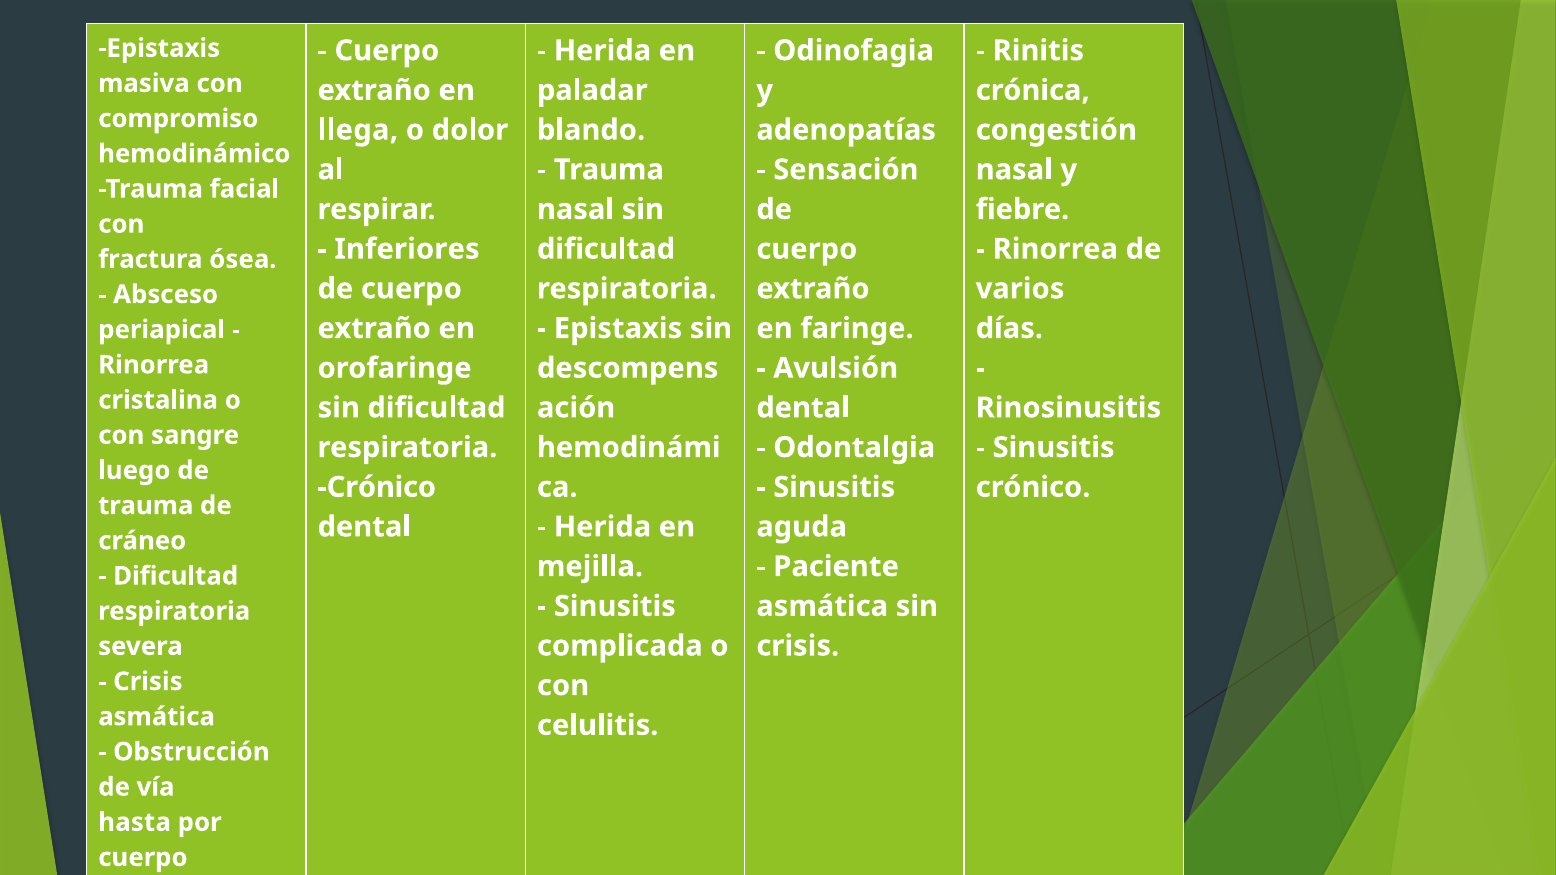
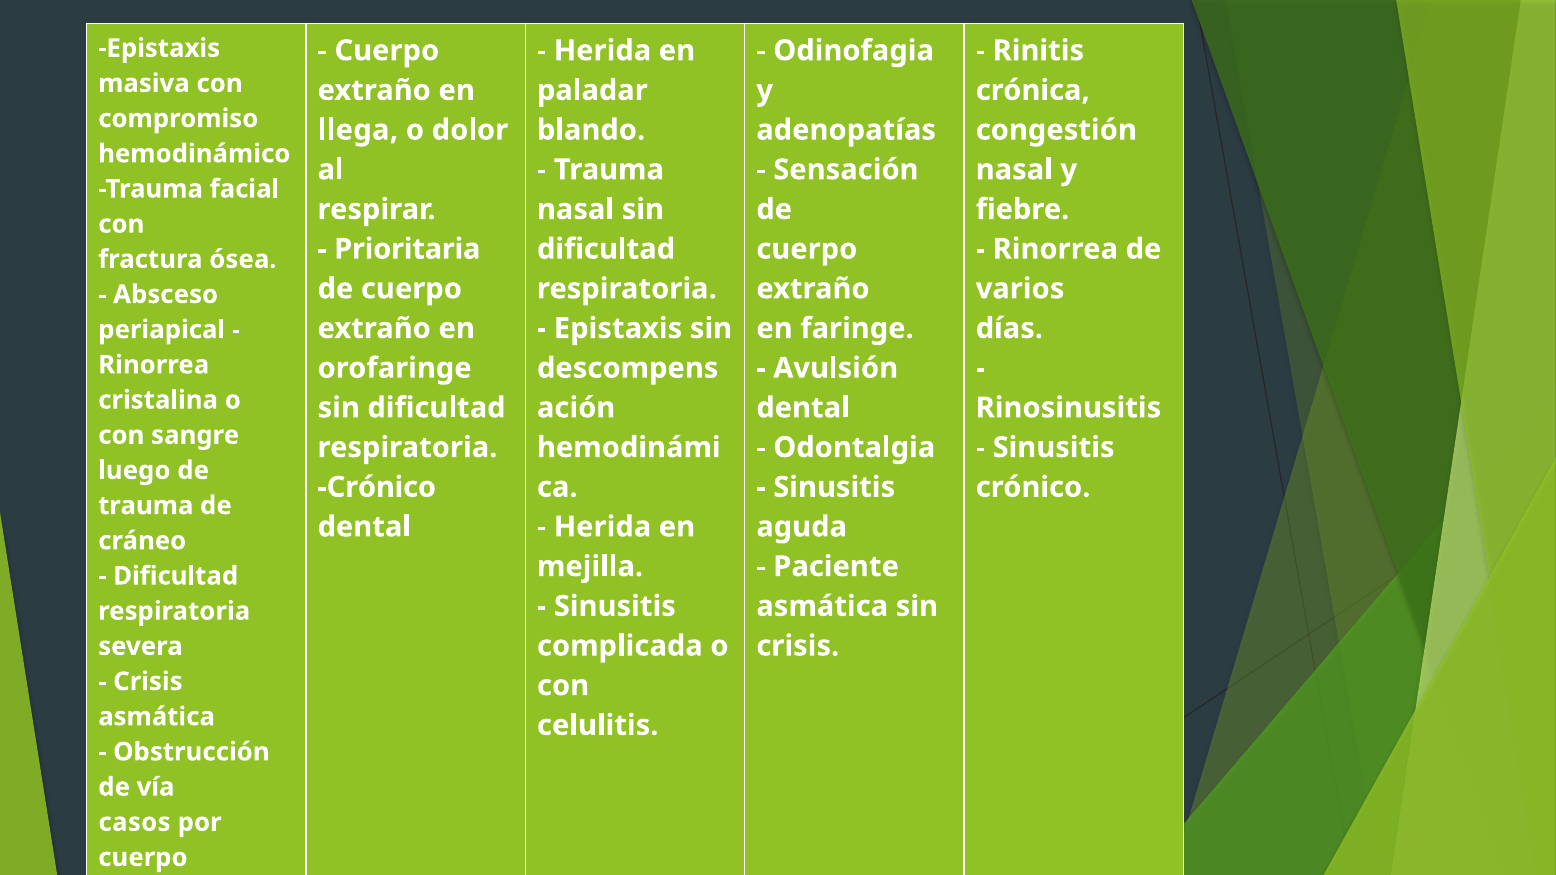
Inferiores: Inferiores -> Prioritaria (407, 249)
hasta: hasta -> casos (134, 822)
